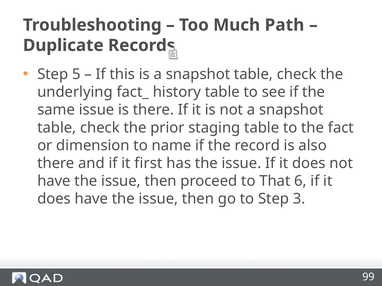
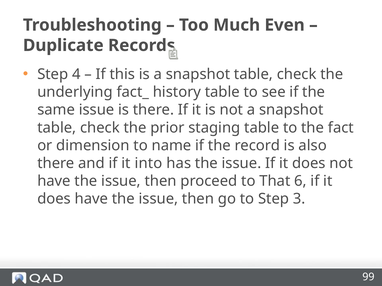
Path: Path -> Even (285, 25)
5: 5 -> 4 (76, 74)
first: first -> into (148, 164)
